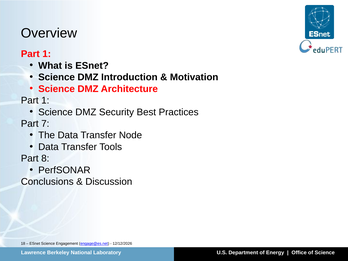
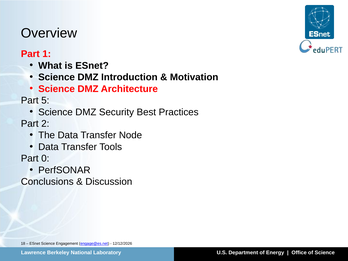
1: 1 -> 5 (45, 100)
7: 7 -> 2 (45, 124)
8: 8 -> 0 (45, 159)
